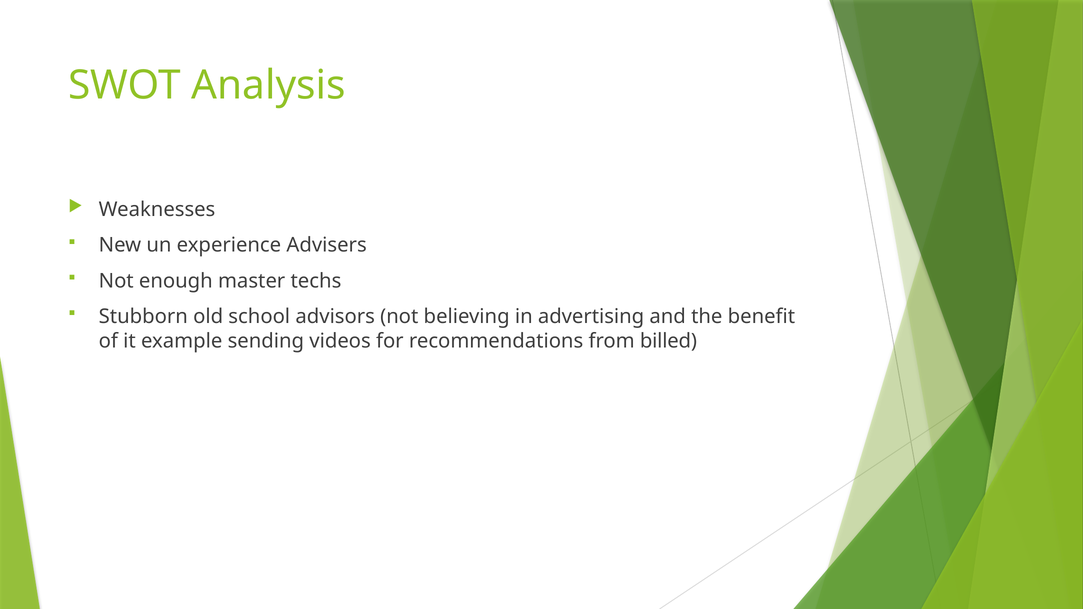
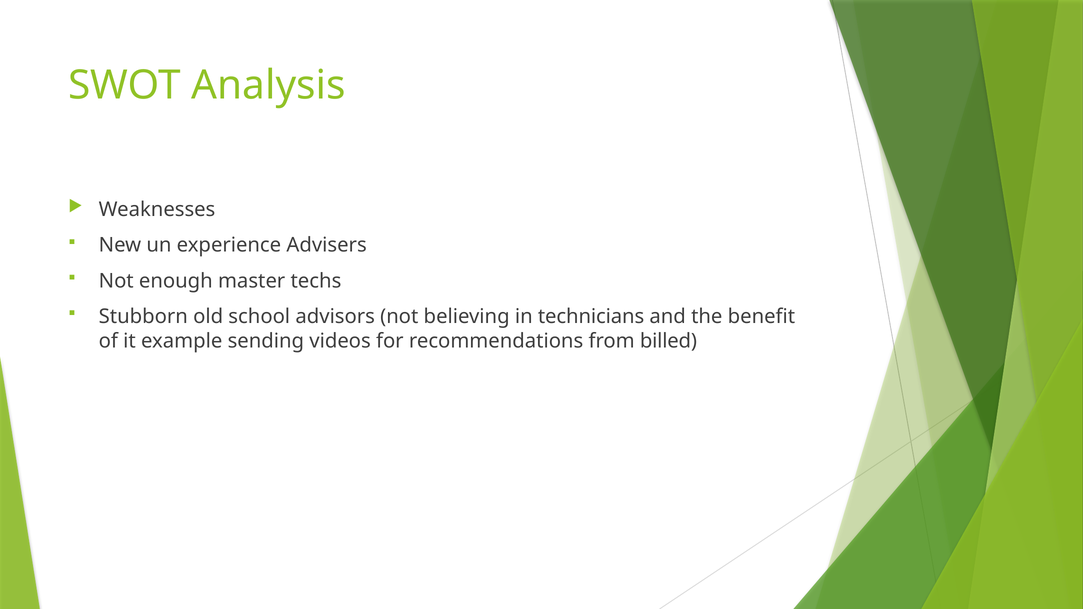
advertising: advertising -> technicians (591, 317)
